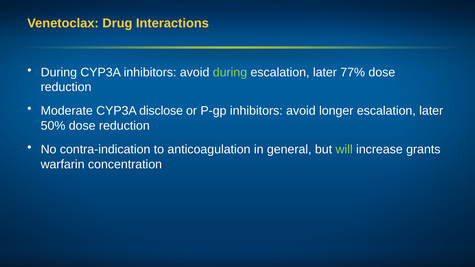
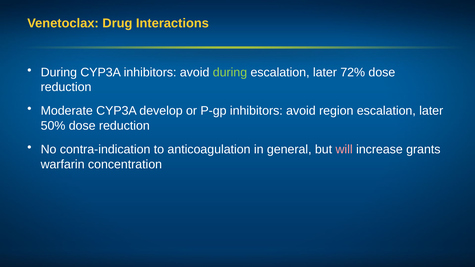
77%: 77% -> 72% (353, 72)
disclose: disclose -> develop (161, 111)
longer: longer -> region (336, 111)
will colour: light green -> pink (344, 150)
